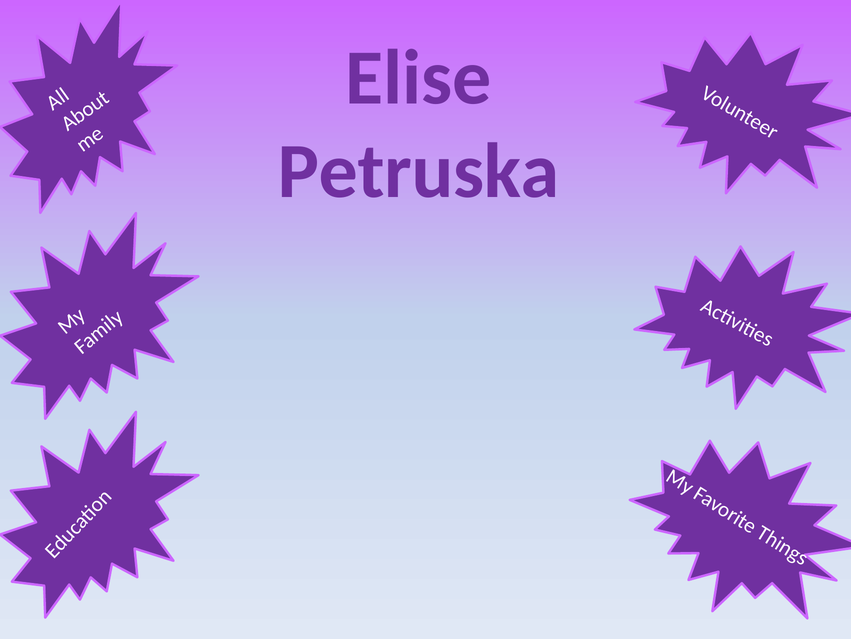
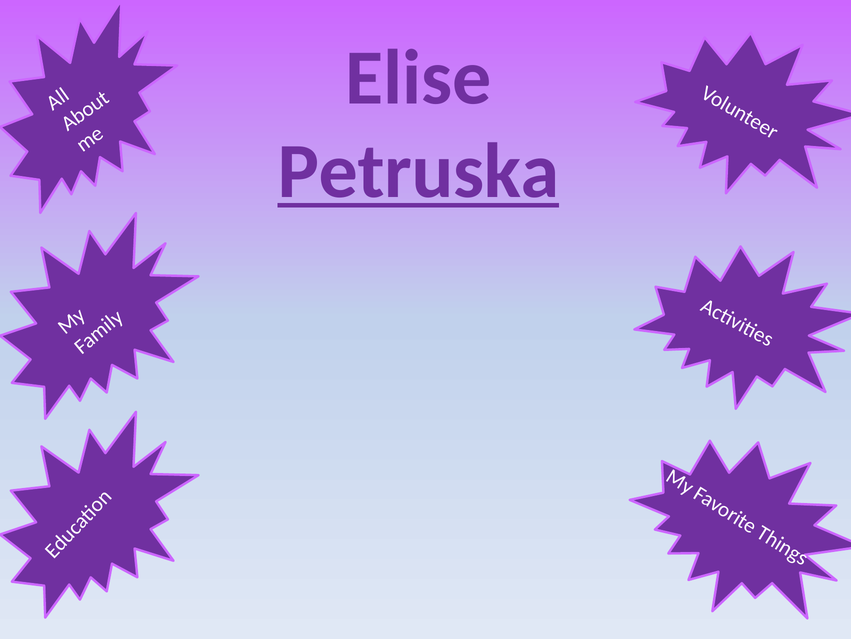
Petruska underline: none -> present (418, 171)
